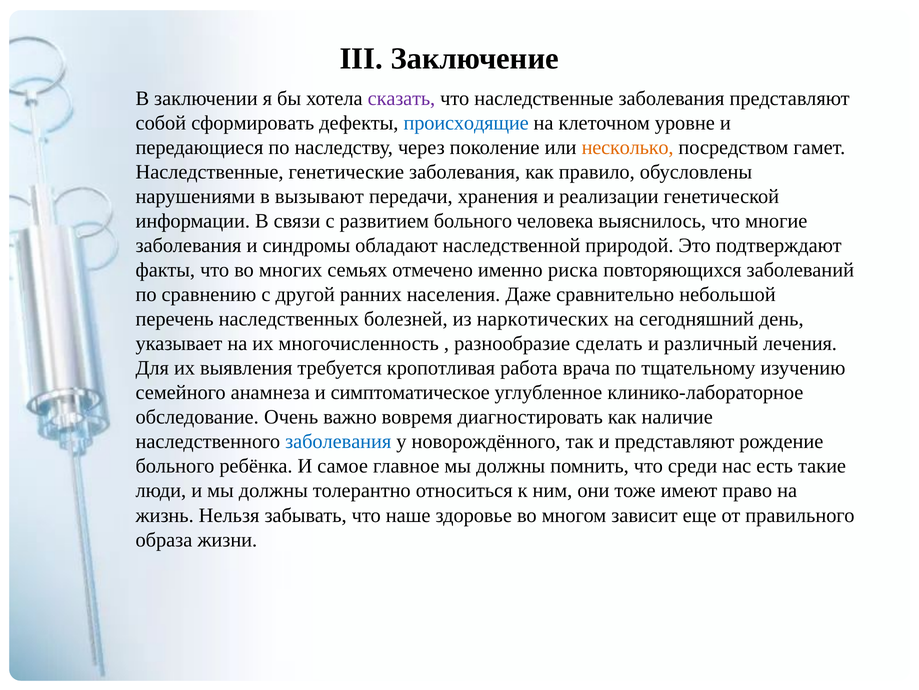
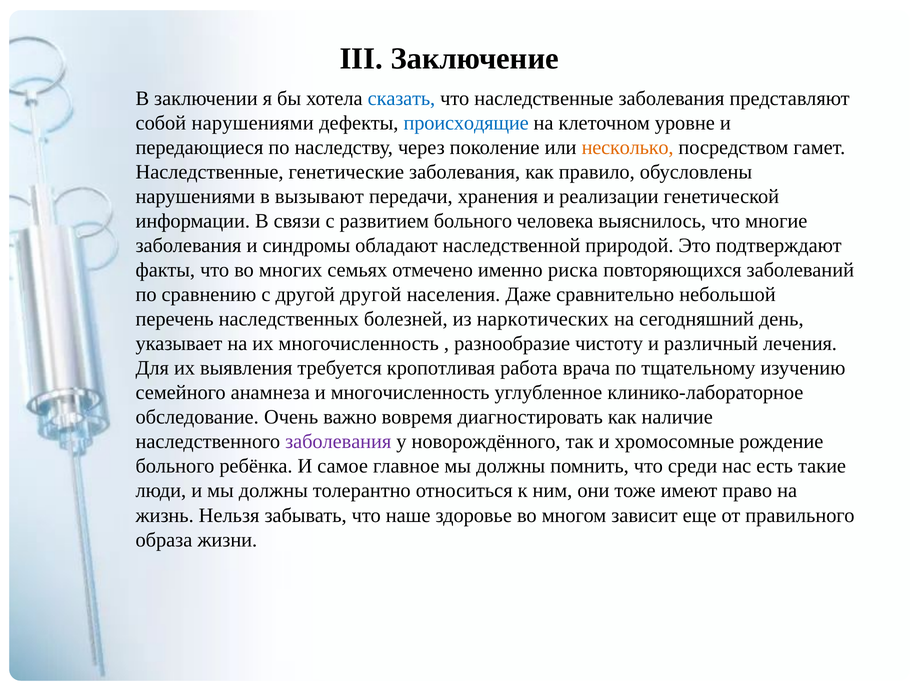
сказать colour: purple -> blue (401, 98)
собой сформировать: сформировать -> нарушениями (253, 123)
другой ранних: ранних -> другой (371, 294)
сделать: сделать -> чистоту (609, 343)
и симптоматическое: симптоматическое -> многочисленность (410, 392)
заболевания colour: blue -> purple (338, 441)
и представляют: представляют -> хромосомные (674, 441)
